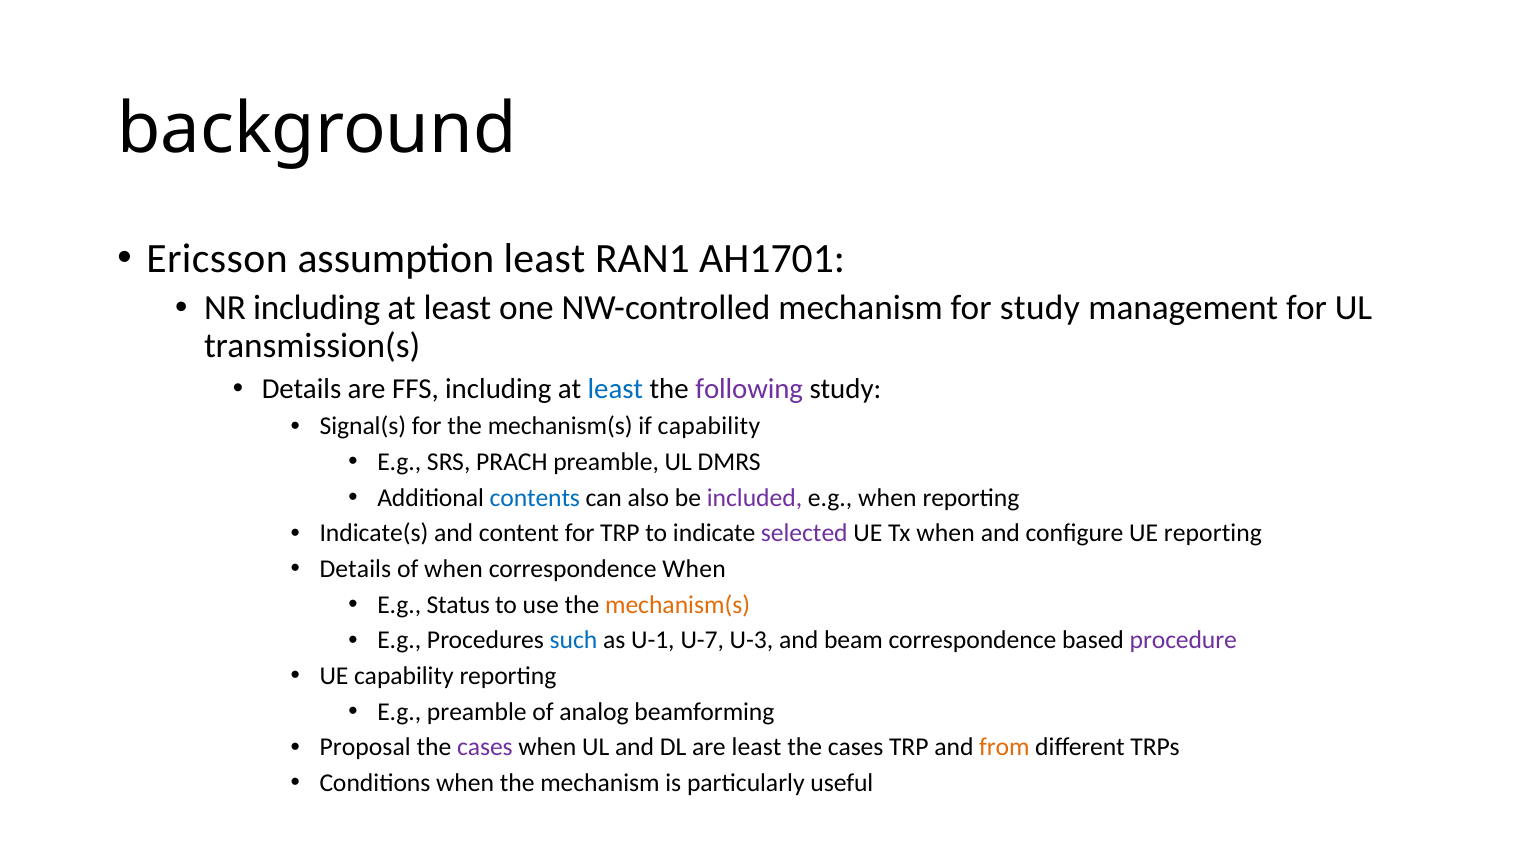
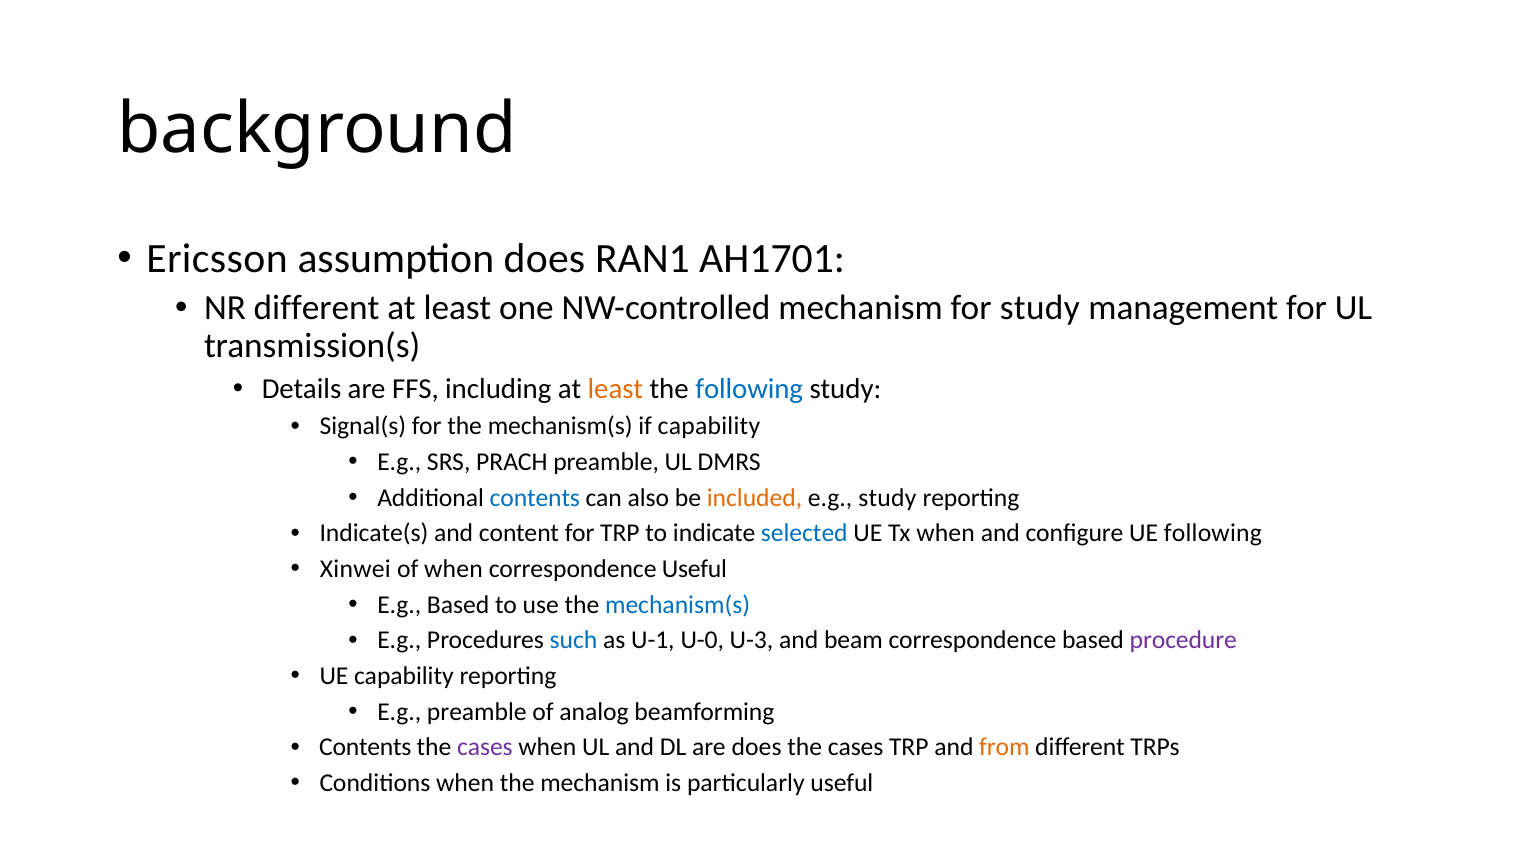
assumption least: least -> does (544, 259)
NR including: including -> different (317, 308)
least colour: blue -> orange (615, 389)
following colour: purple -> blue (749, 389)
included colour: purple -> orange (755, 498)
e.g when: when -> study (887, 498)
selected colour: purple -> blue (804, 534)
UE reporting: reporting -> following (1213, 534)
Details: Details -> Xinwei (355, 569)
correspondence When: When -> Useful (694, 569)
E.g Status: Status -> Based (458, 605)
mechanism(s colour: orange -> blue (678, 605)
U-7: U-7 -> U-0 (702, 641)
Proposal: Proposal -> Contents (365, 748)
are least: least -> does (757, 748)
